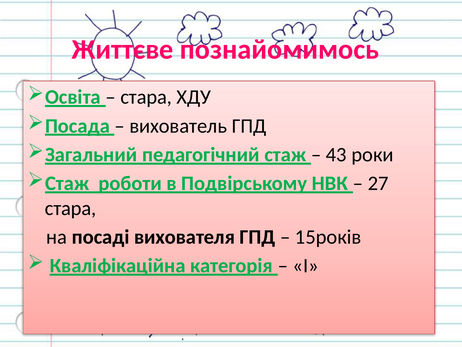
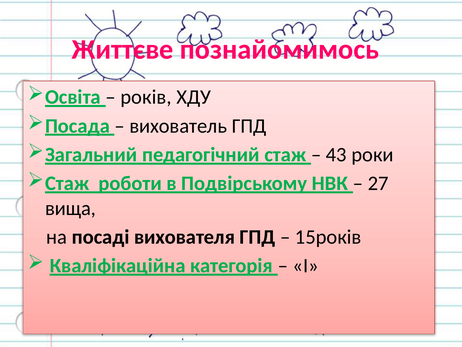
стара: стара -> років (146, 97)
стара: стара -> вища (71, 208)
